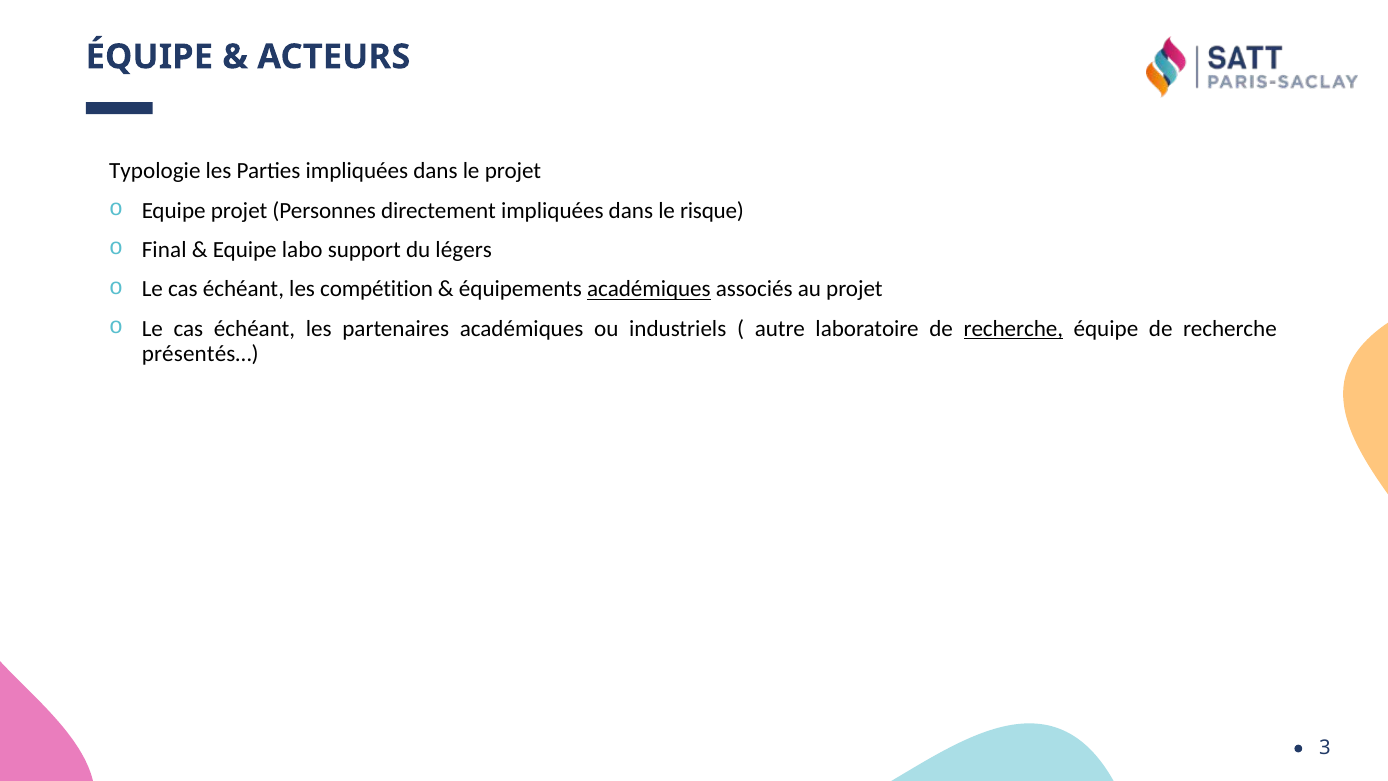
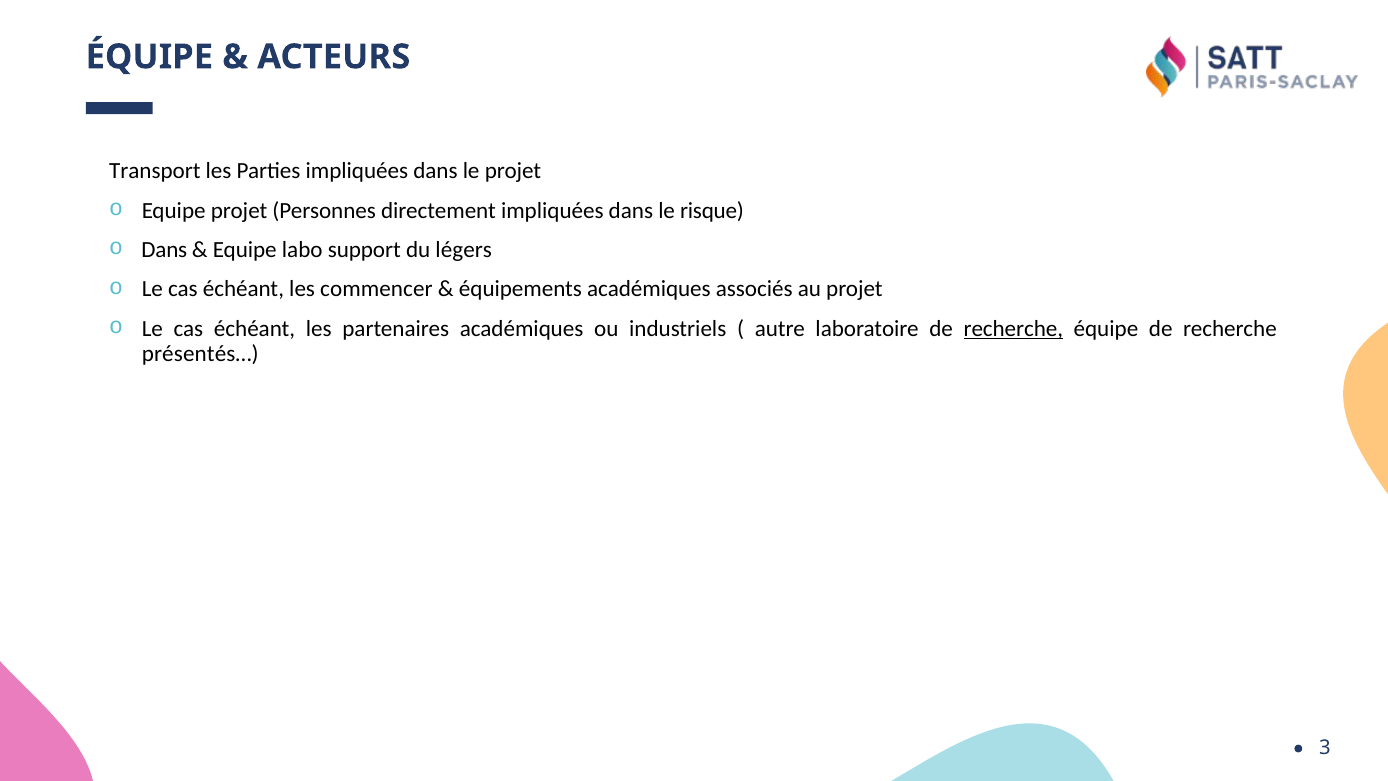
Typologie: Typologie -> Transport (155, 171)
Final: Final -> Dans (164, 250)
compétition: compétition -> commencer (376, 289)
académiques underline: present -> none (649, 289)
